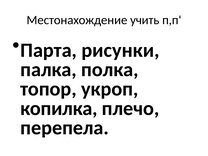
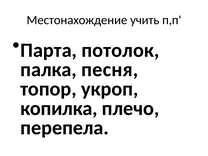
рисунки: рисунки -> потолок (120, 50)
полка: полка -> песня (110, 70)
